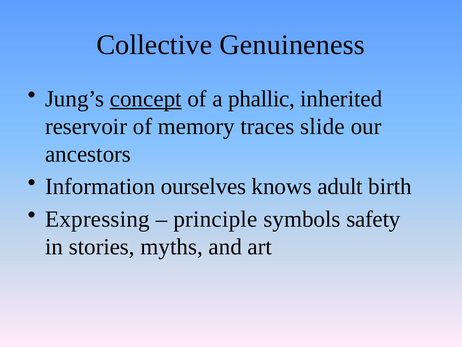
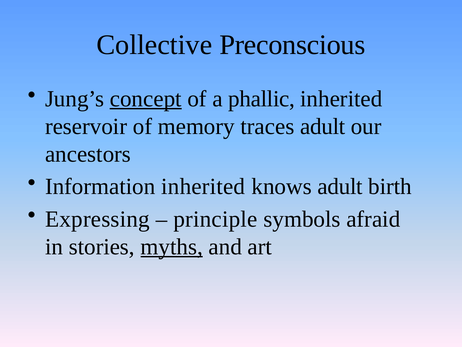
Genuineness: Genuineness -> Preconscious (292, 45)
traces slide: slide -> adult (323, 126)
Information ourselves: ourselves -> inherited (203, 186)
safety: safety -> afraid (373, 219)
myths underline: none -> present (172, 246)
